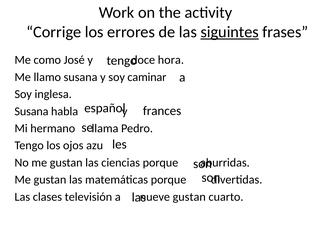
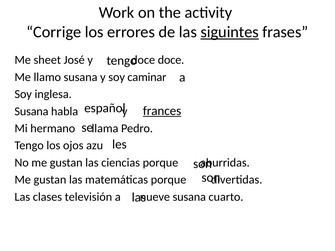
como: como -> sheet (47, 60)
doce hora: hora -> doce (171, 60)
frances underline: none -> present (162, 111)
gustan: gustan -> susana (189, 197)
